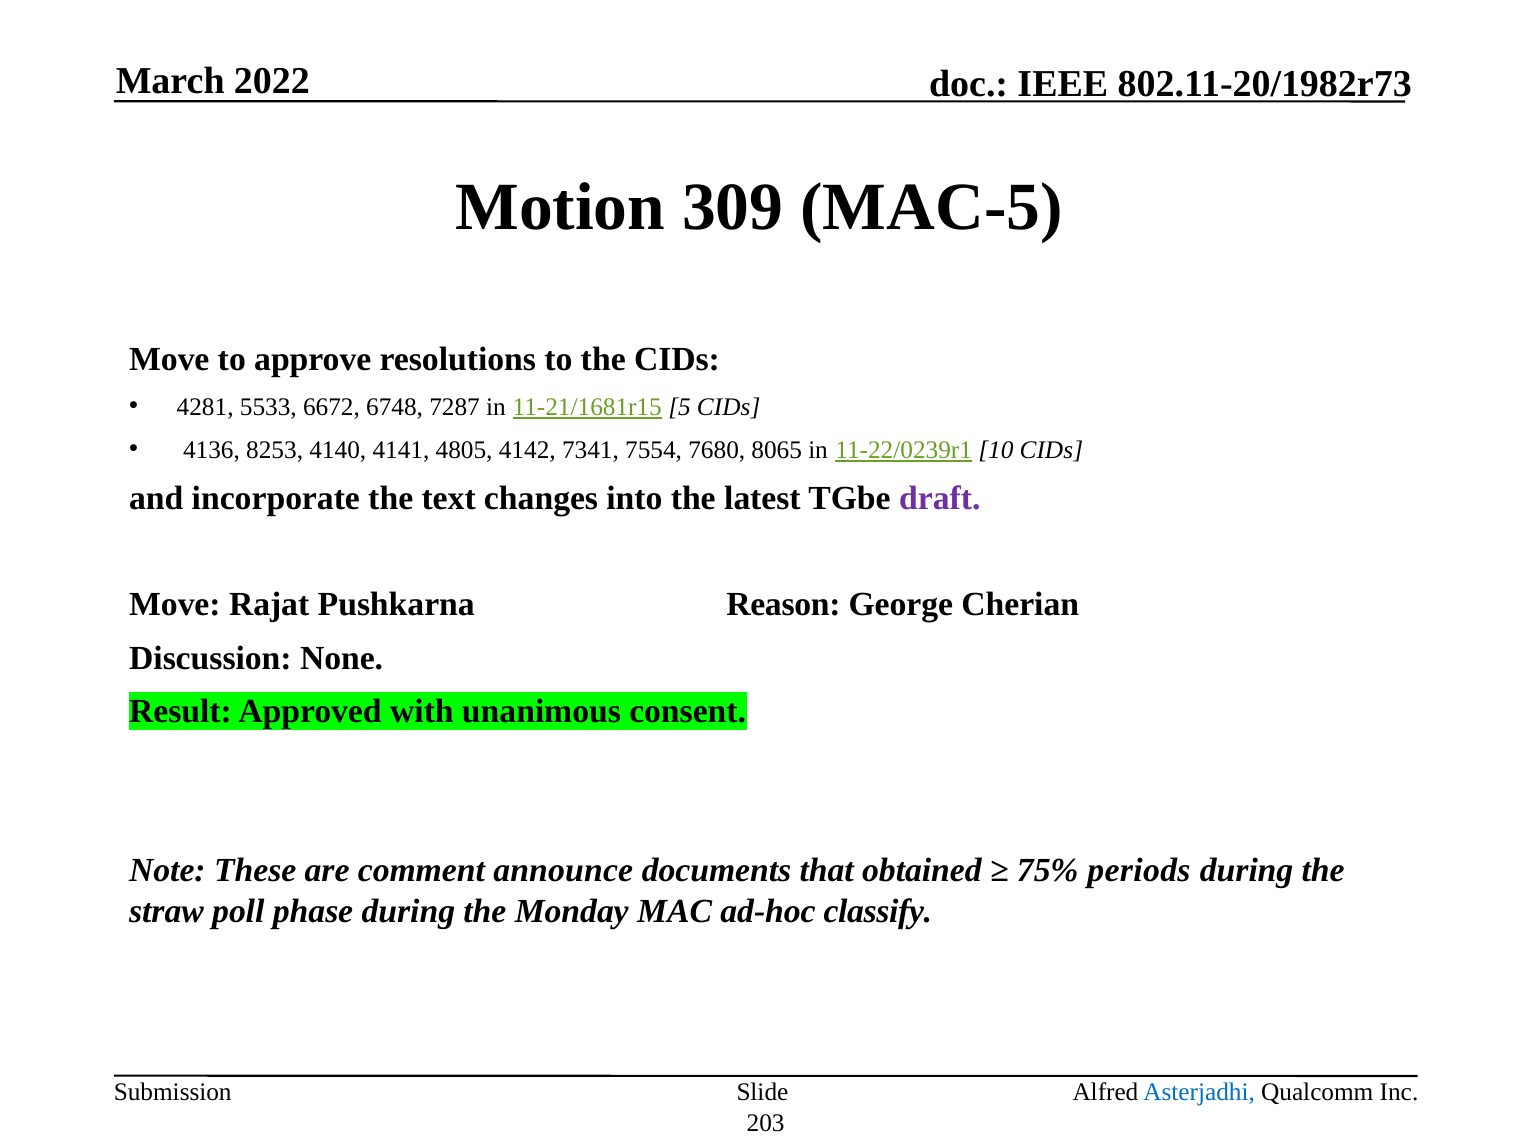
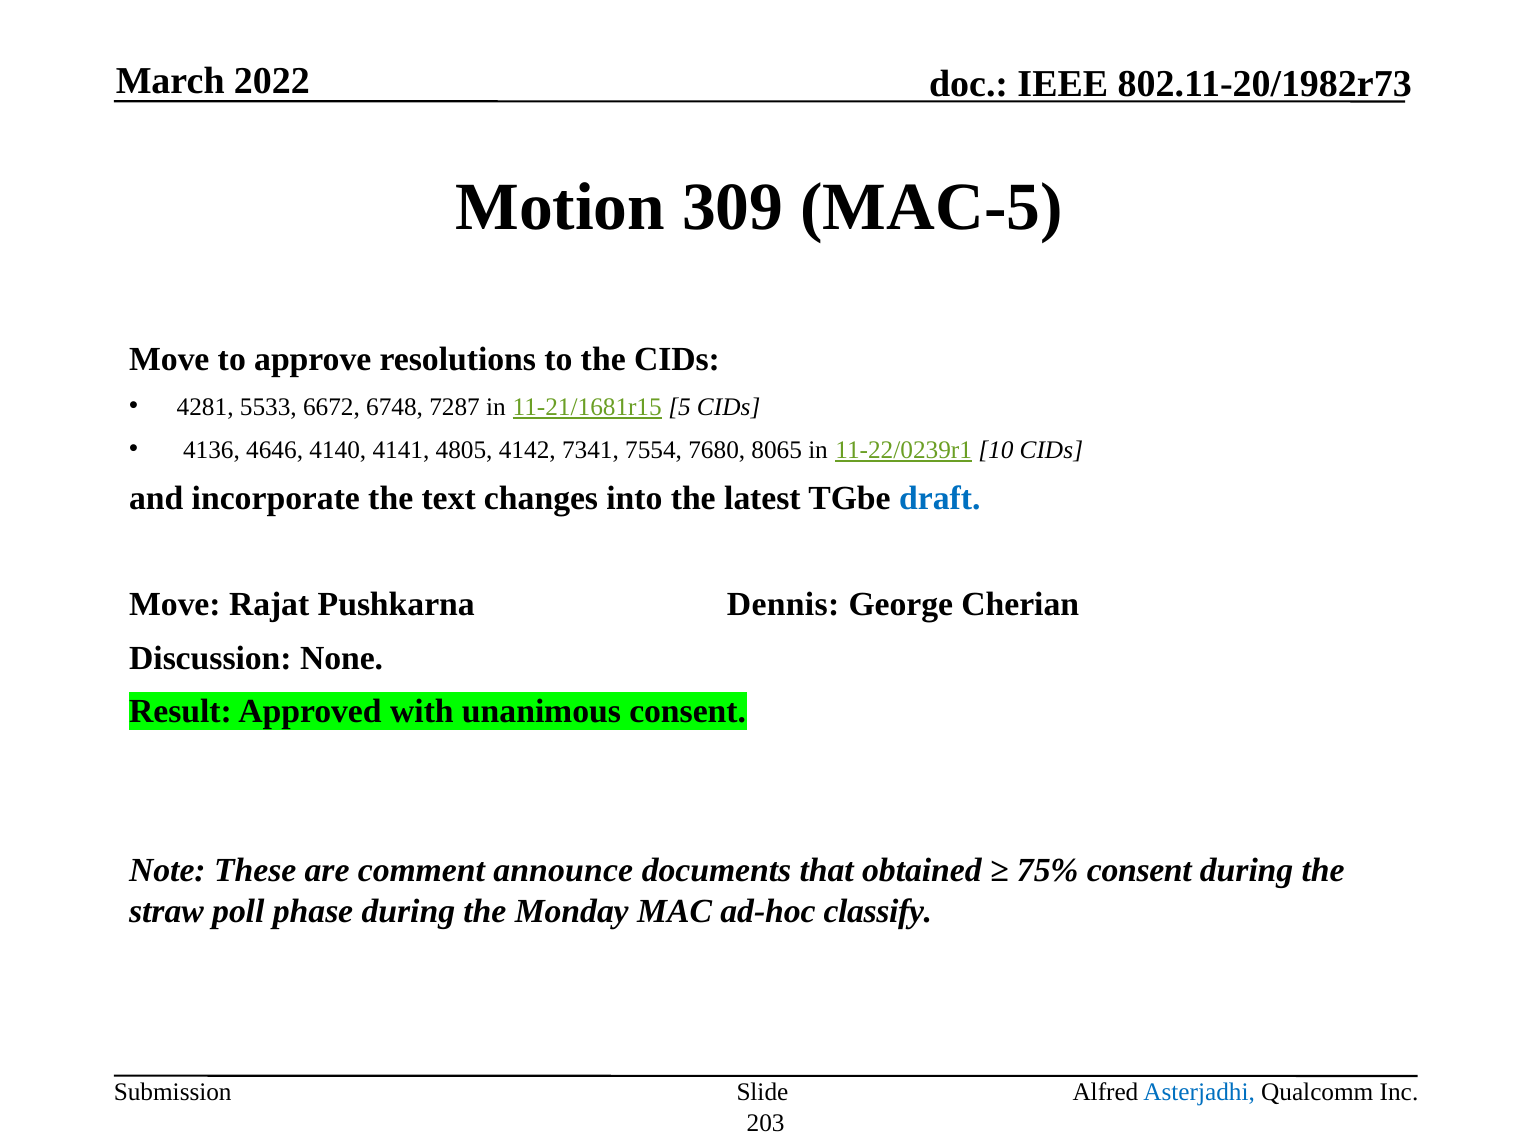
8253: 8253 -> 4646 (275, 450)
draft colour: purple -> blue (940, 499)
Reason: Reason -> Dennis (783, 605)
75% periods: periods -> consent (1139, 871)
